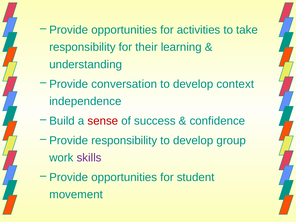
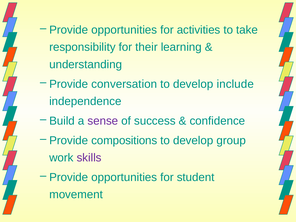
context: context -> include (235, 84)
sense colour: red -> purple (103, 121)
Provide responsibility: responsibility -> compositions (124, 140)
